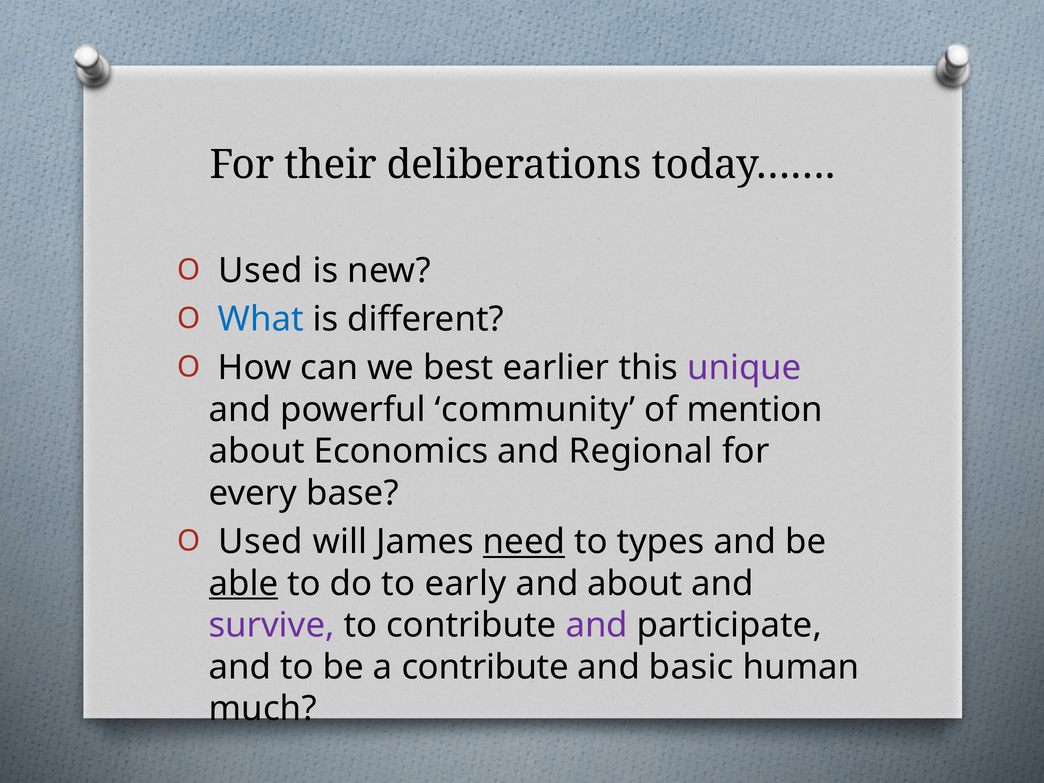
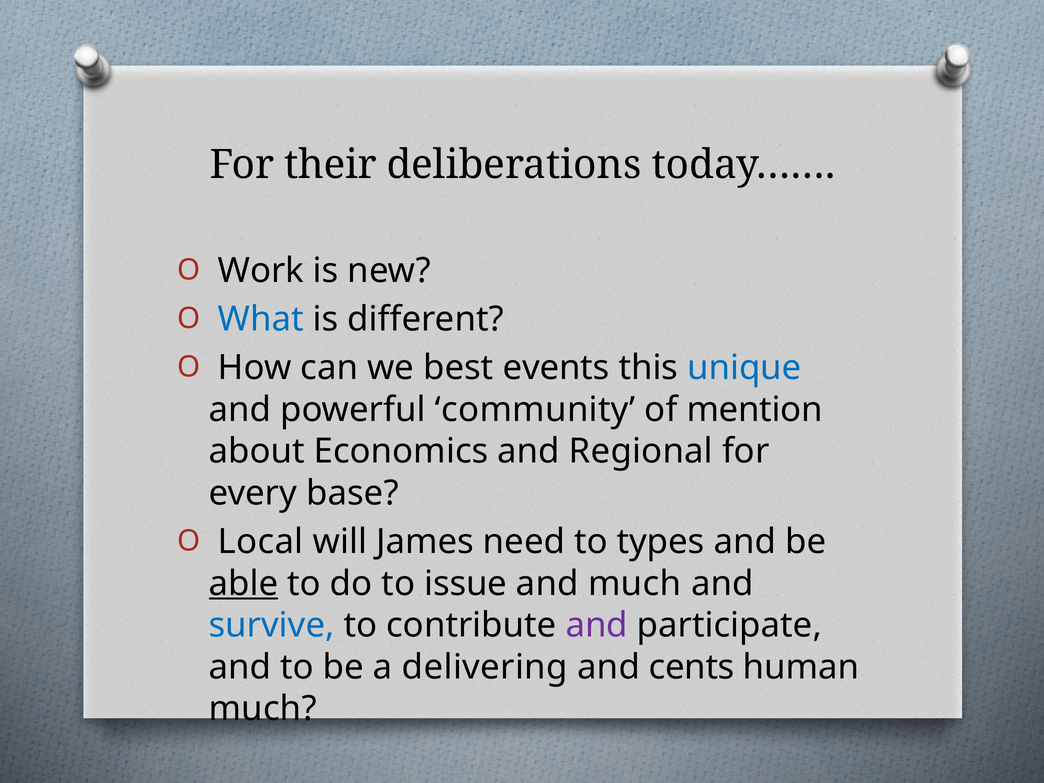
Used: Used -> Work (261, 271)
earlier: earlier -> events (556, 368)
unique colour: purple -> blue (744, 368)
Used: Used -> Local (261, 542)
need underline: present -> none (524, 542)
early: early -> issue (466, 584)
and about: about -> much (635, 584)
survive colour: purple -> blue (272, 625)
a contribute: contribute -> delivering (485, 667)
basic: basic -> cents (692, 667)
